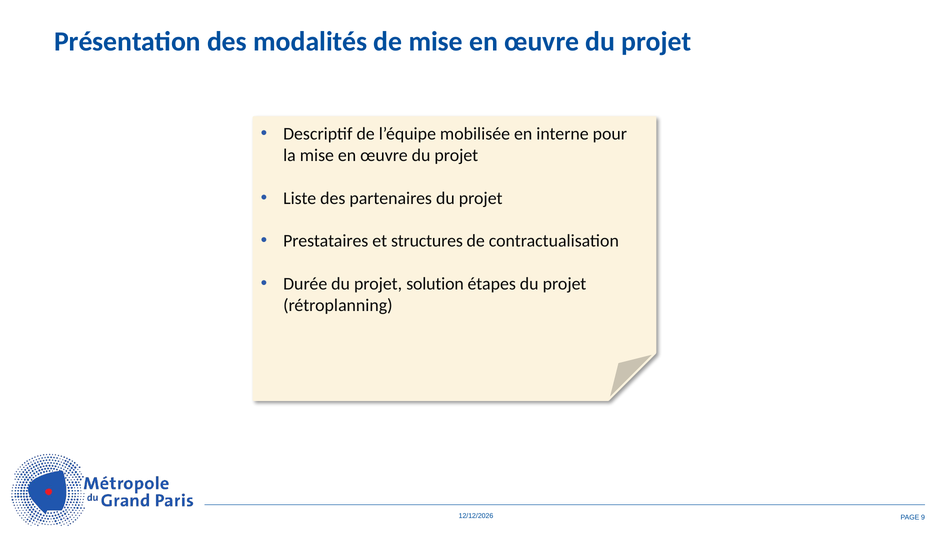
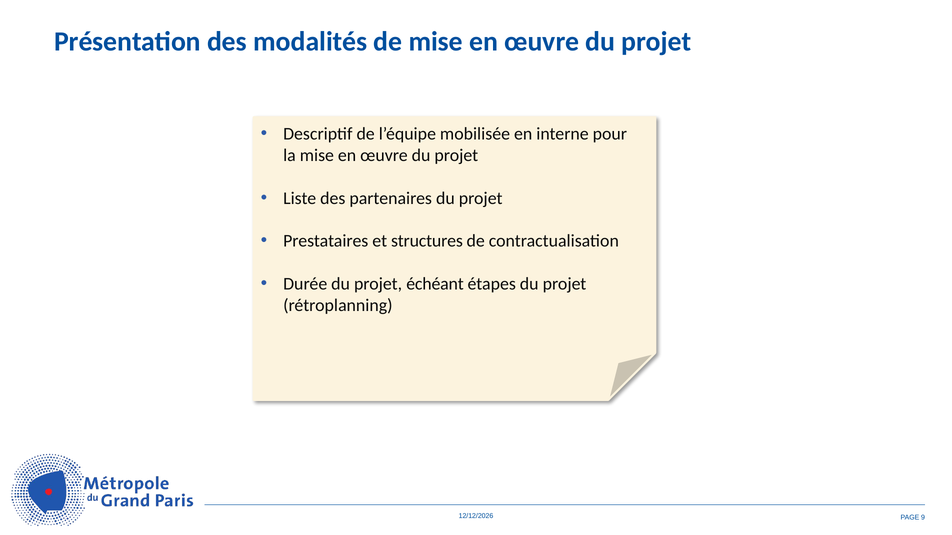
solution: solution -> échéant (435, 284)
